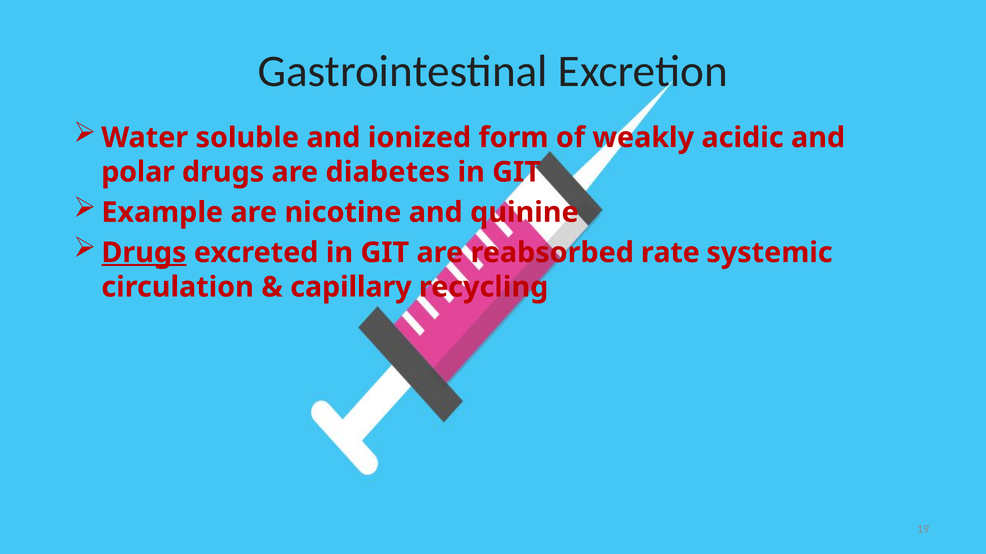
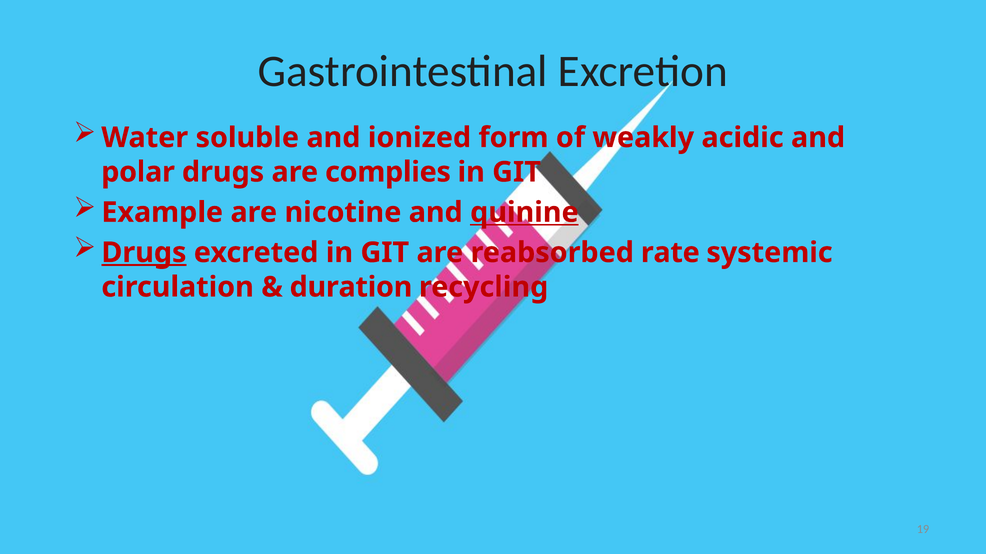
diabetes: diabetes -> complies (388, 172)
quinine underline: none -> present (524, 213)
capillary: capillary -> duration (351, 287)
